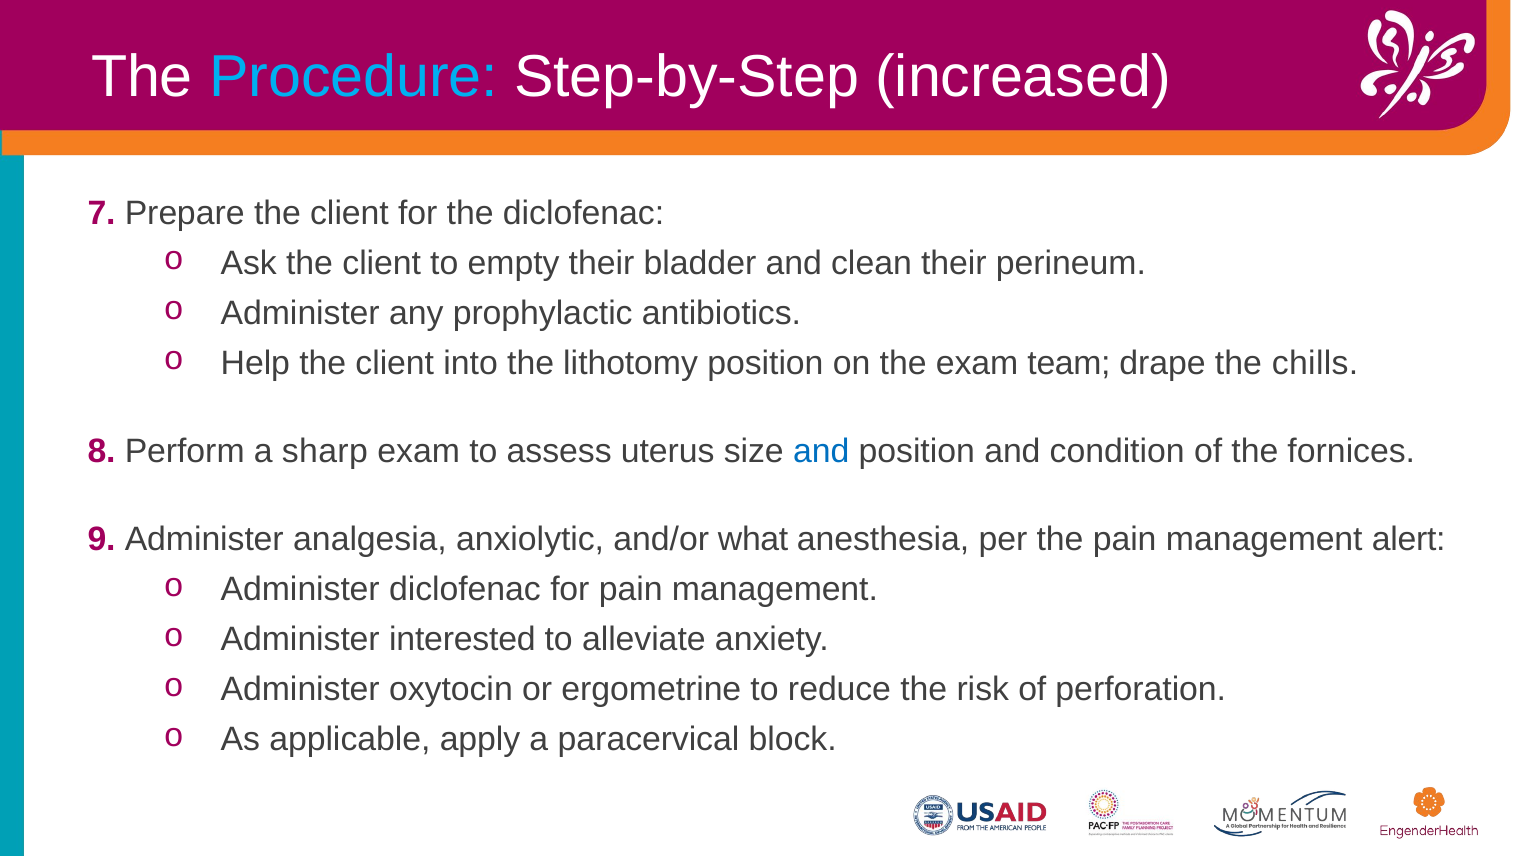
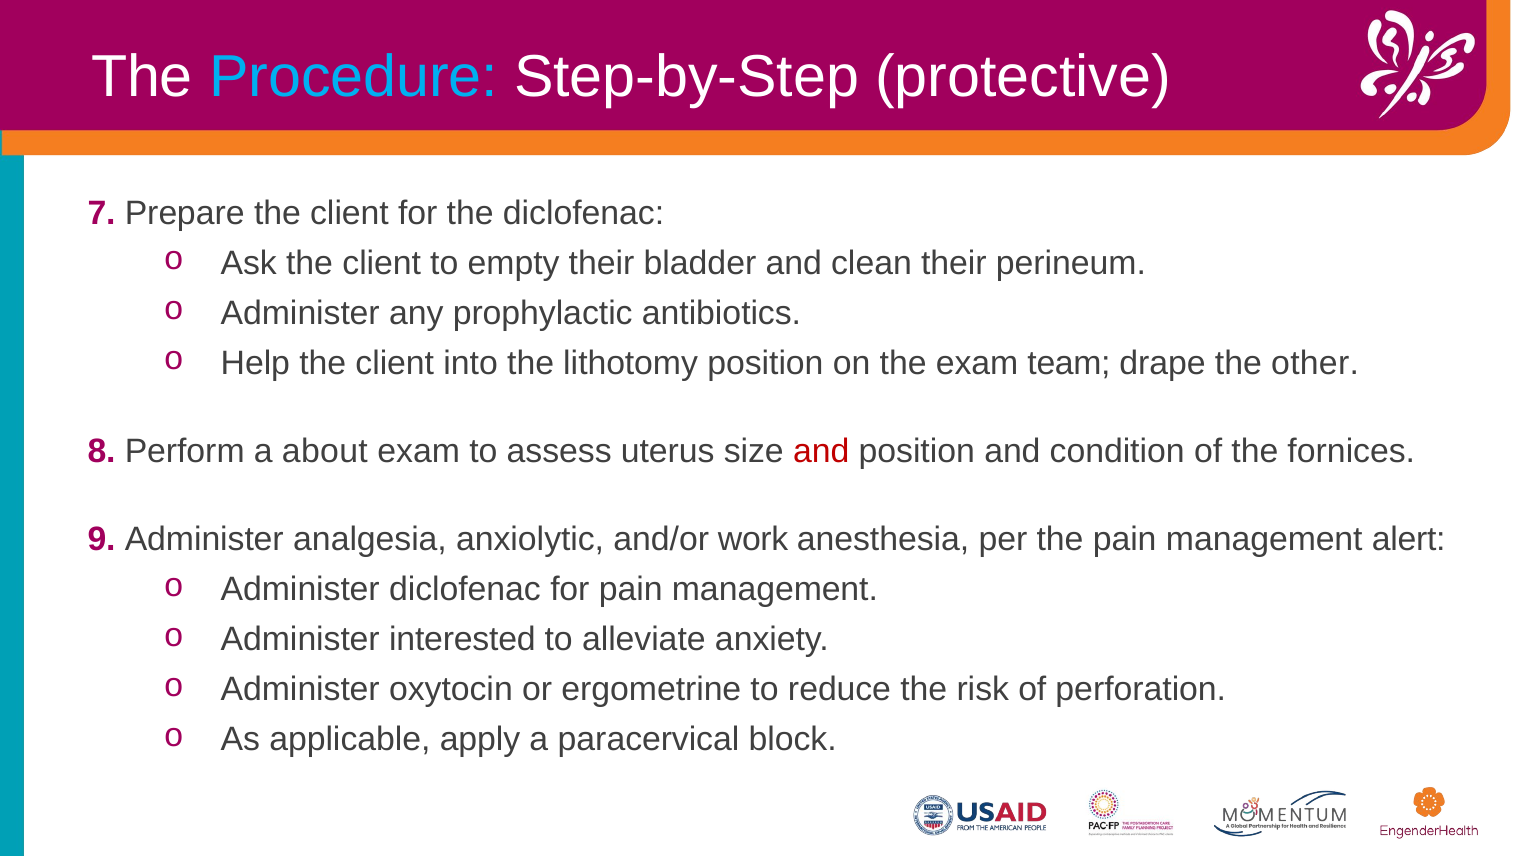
increased: increased -> protective (1023, 77)
chills: chills -> other (1315, 363)
sharp: sharp -> about (325, 451)
and colour: blue -> red (821, 451)
what: what -> work (753, 539)
